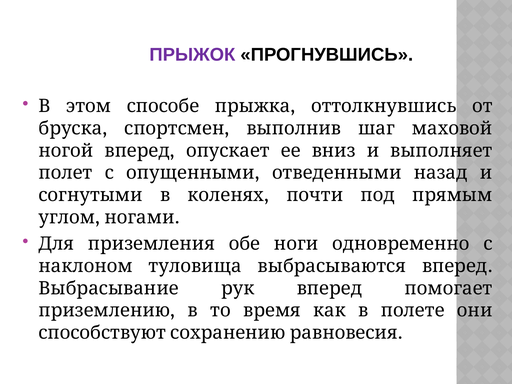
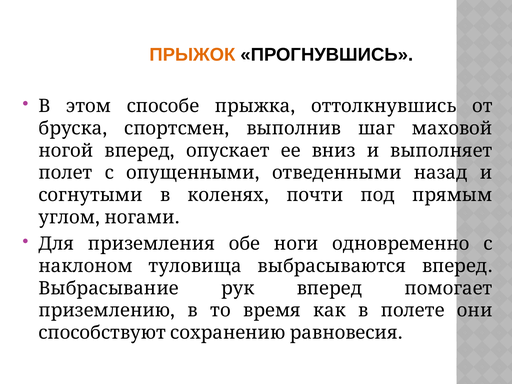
ПРЫЖОК colour: purple -> orange (193, 55)
